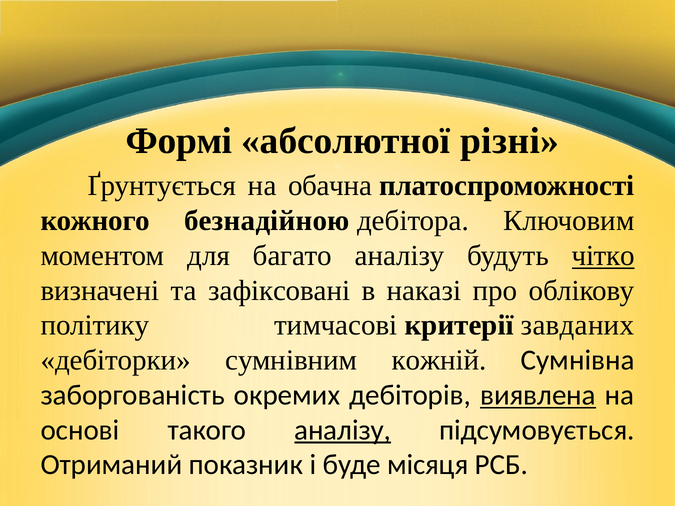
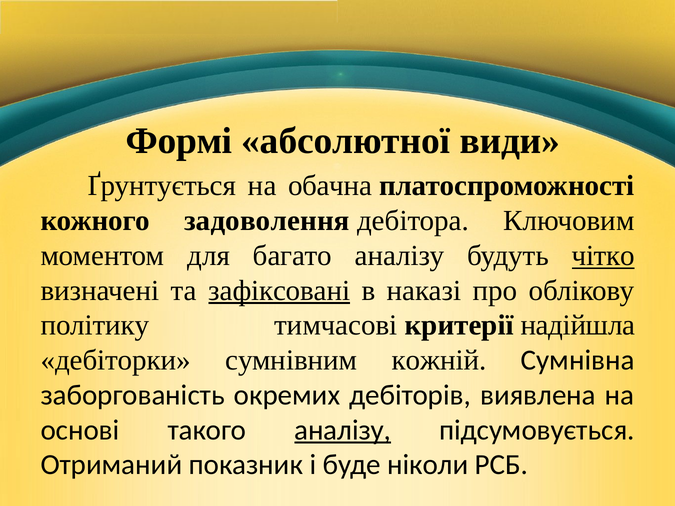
різні: різні -> види (510, 141)
безнадійною: безнадійною -> задоволення (267, 221)
зафіксовані underline: none -> present (279, 291)
завданих: завданих -> надійшла (578, 326)
виявлена underline: present -> none (538, 395)
місяця: місяця -> ніколи (428, 465)
